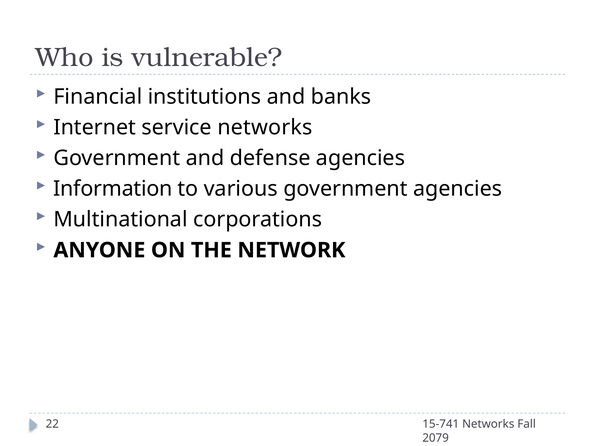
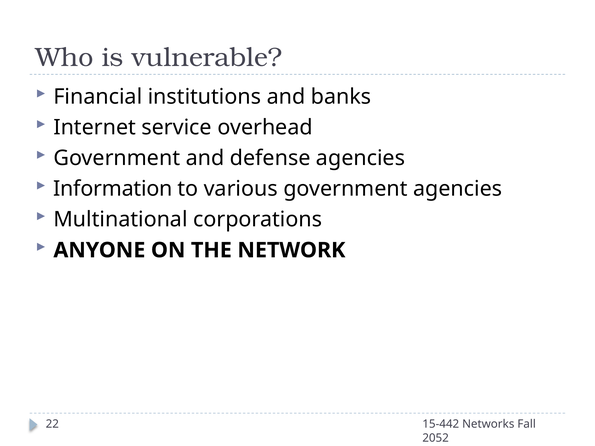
service networks: networks -> overhead (265, 127)
15-741: 15-741 -> 15-442 (441, 424)
2079: 2079 -> 2052 (436, 438)
